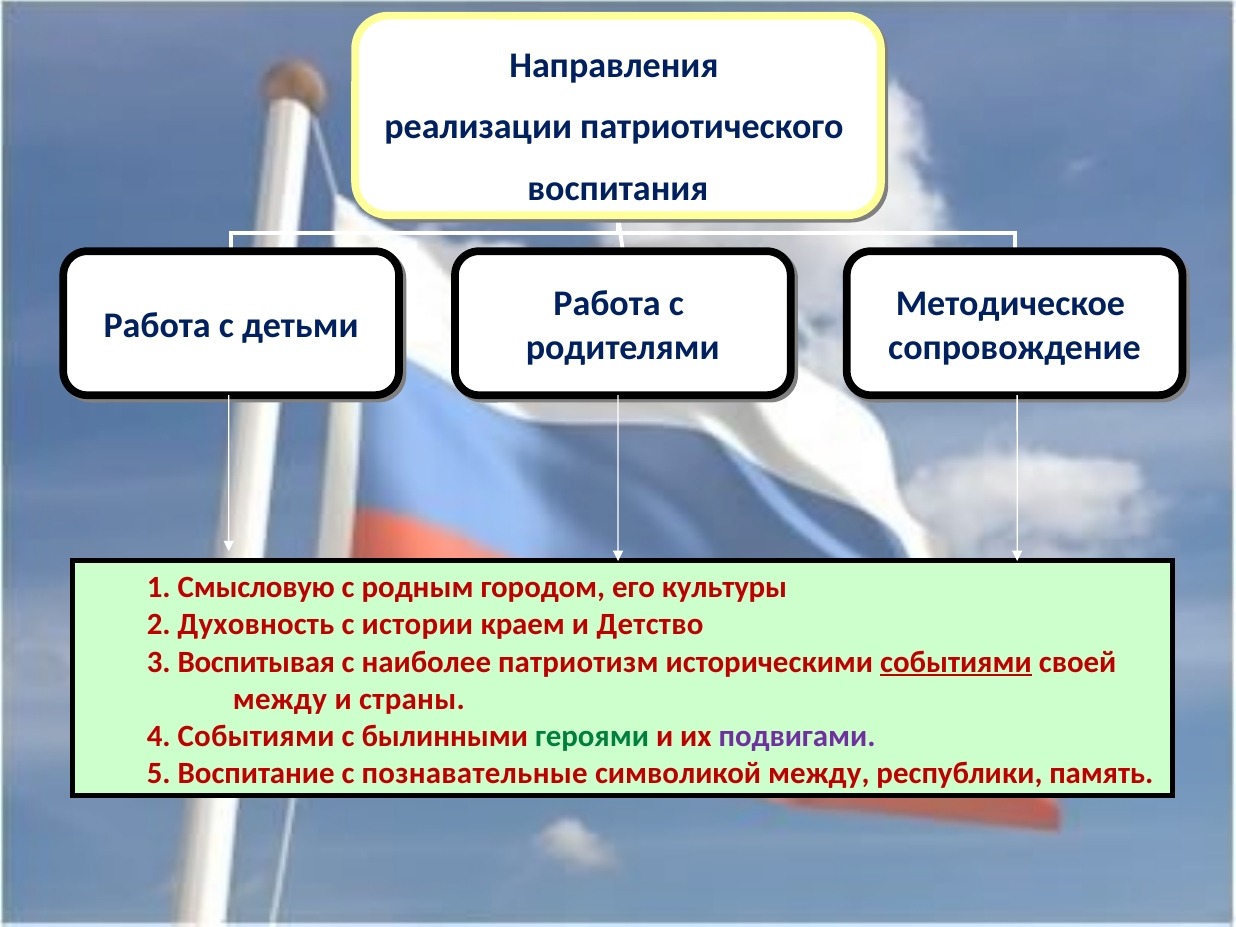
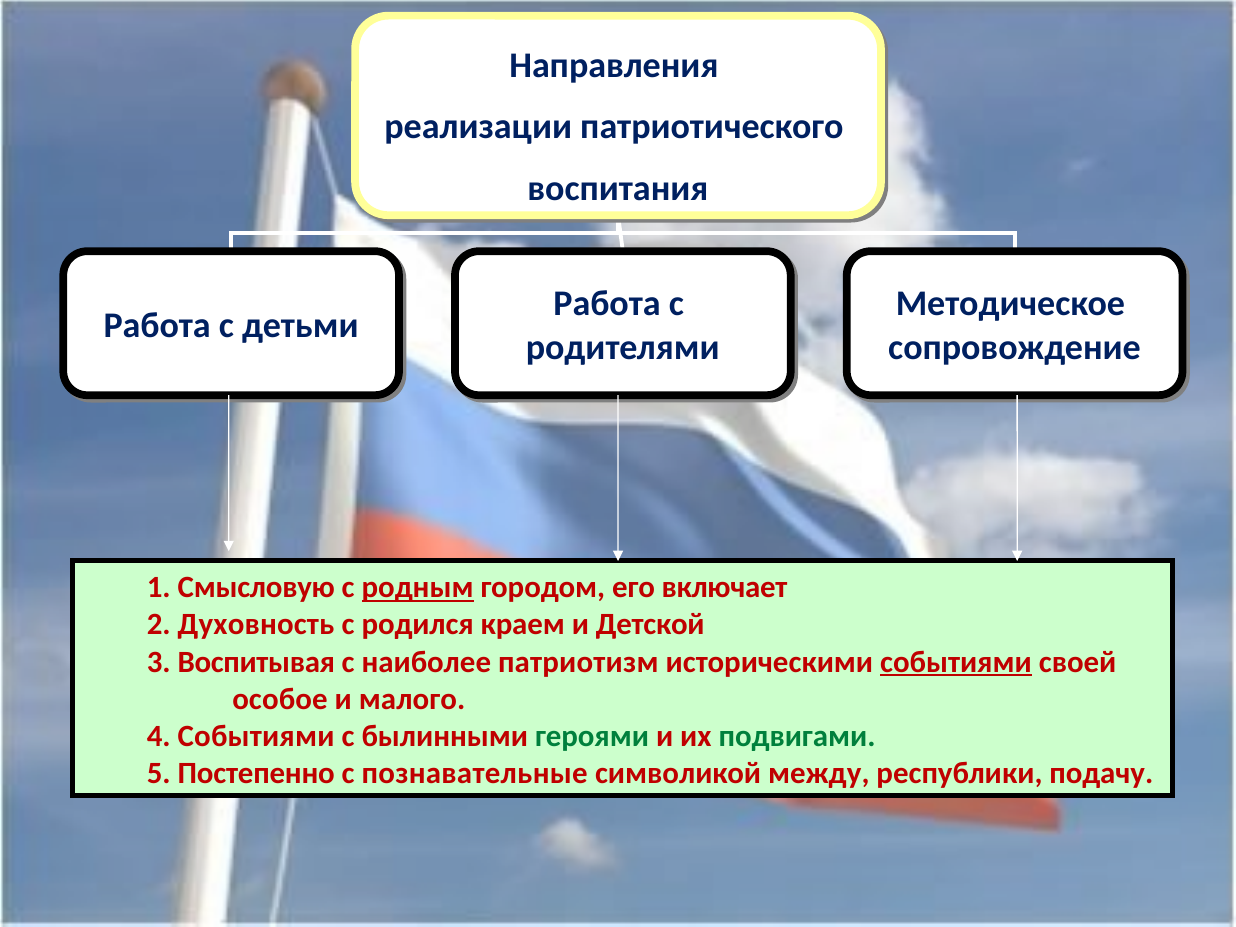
родным underline: none -> present (418, 588)
культуры: культуры -> включает (725, 588)
истории: истории -> родился (418, 625)
Детство: Детство -> Детской (650, 625)
между: между -> особое (280, 699)
страны: страны -> малого (412, 699)
подвигами colour: purple -> green (797, 736)
Воспитание: Воспитание -> Постепенно (256, 773)
память: память -> подачу (1101, 773)
